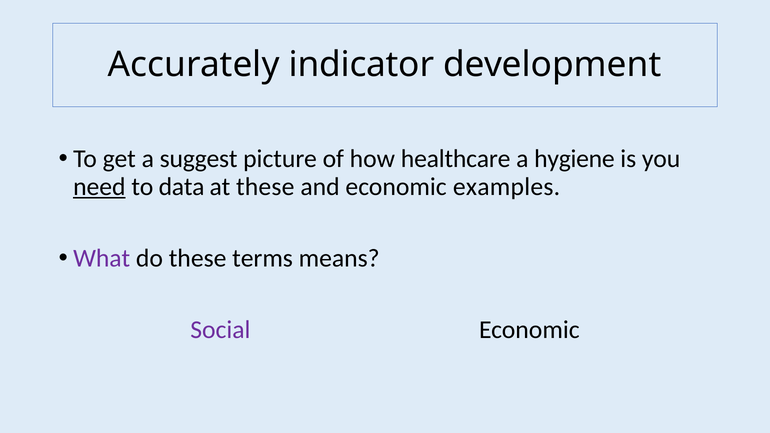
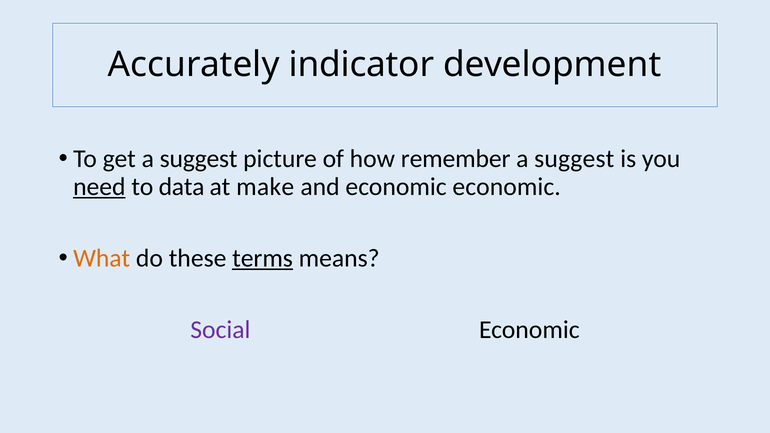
healthcare: healthcare -> remember (456, 159)
hygiene: hygiene -> suggest (574, 159)
at these: these -> make (265, 187)
economic examples: examples -> economic (507, 187)
What colour: purple -> orange (102, 258)
terms underline: none -> present (263, 258)
